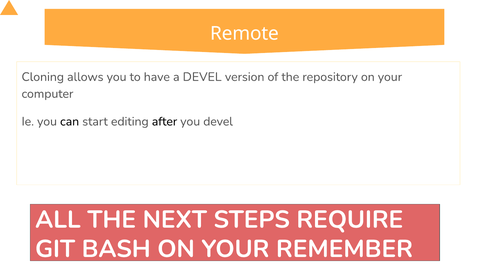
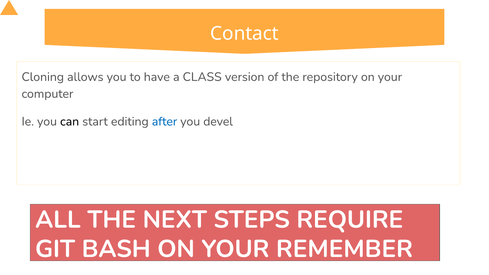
Remote: Remote -> Contact (245, 34)
a DEVEL: DEVEL -> CLASS (202, 77)
after colour: black -> blue (165, 121)
